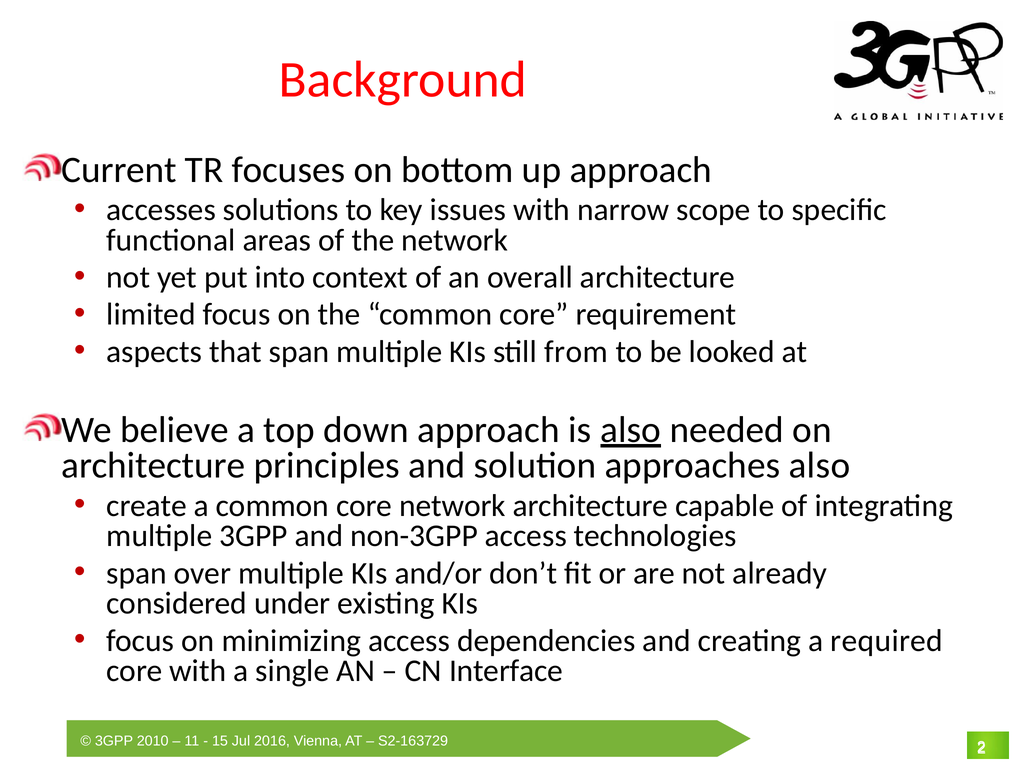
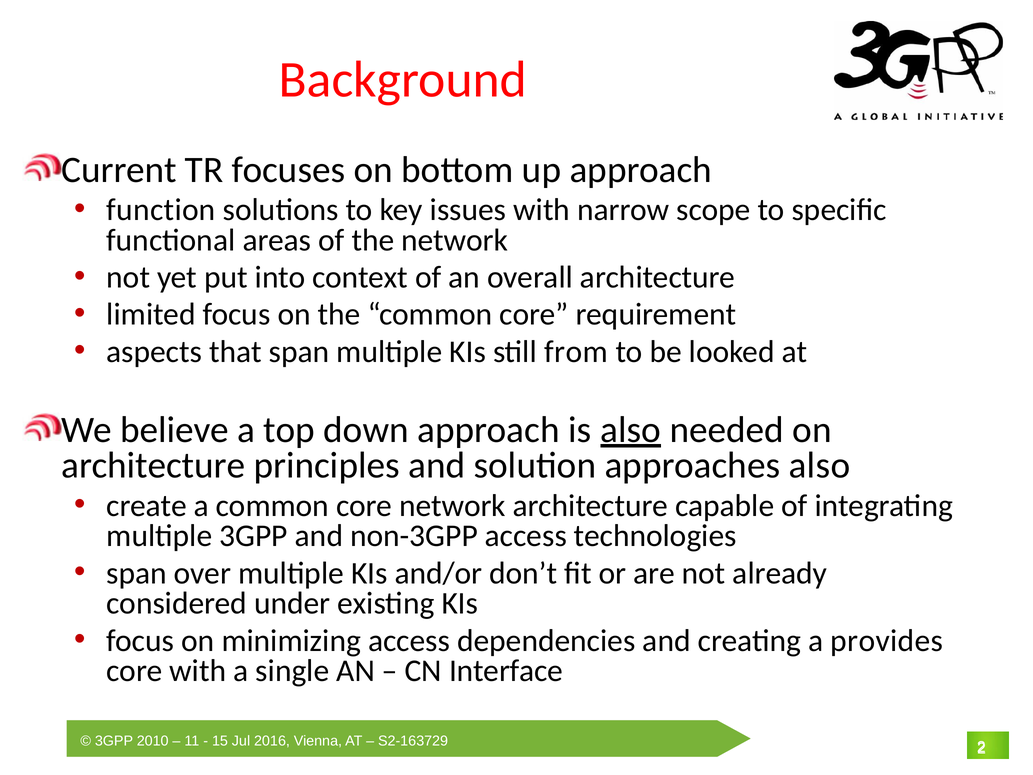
accesses: accesses -> function (161, 210)
required: required -> provides (887, 640)
